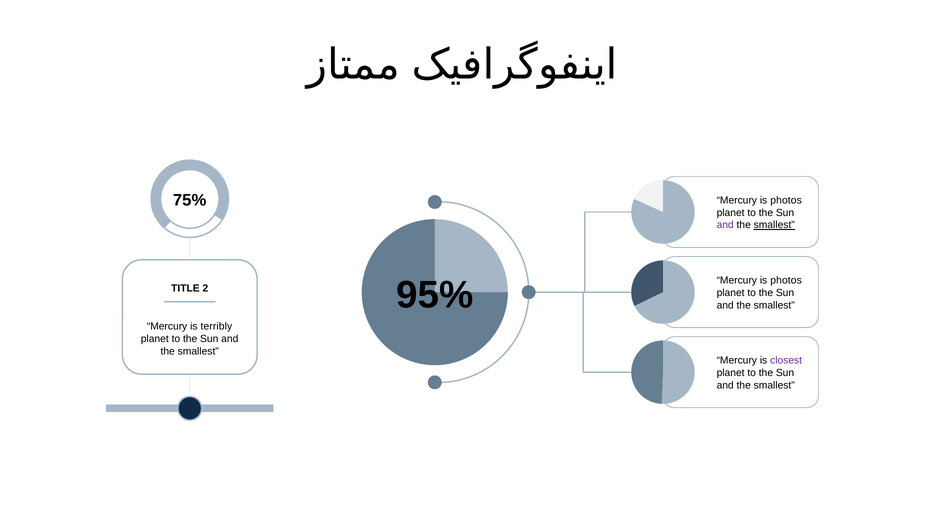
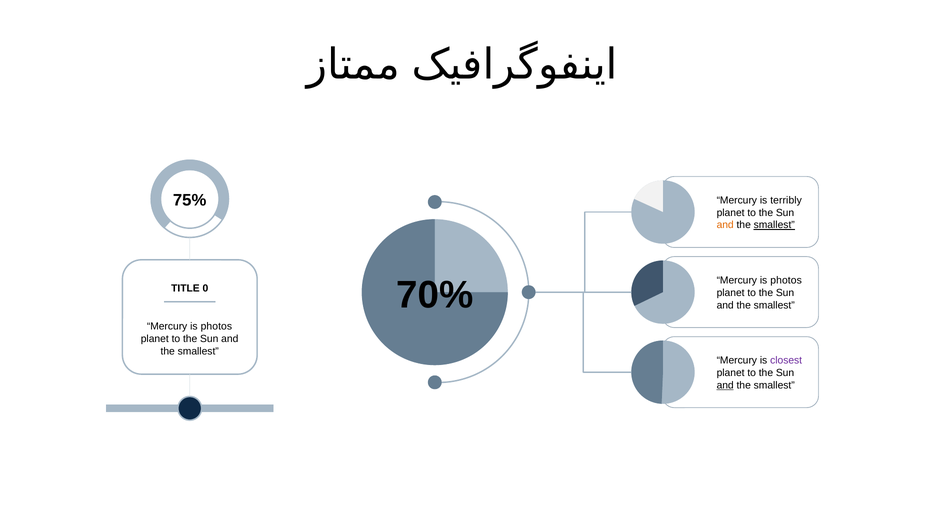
75% Mercury is photos: photos -> terribly (786, 201)
and colour: purple -> orange (725, 225)
95%: 95% -> 70% (435, 295)
2: 2 -> 0 (205, 288)
terribly: terribly -> photos (216, 327)
and underline: none -> present (725, 385)
